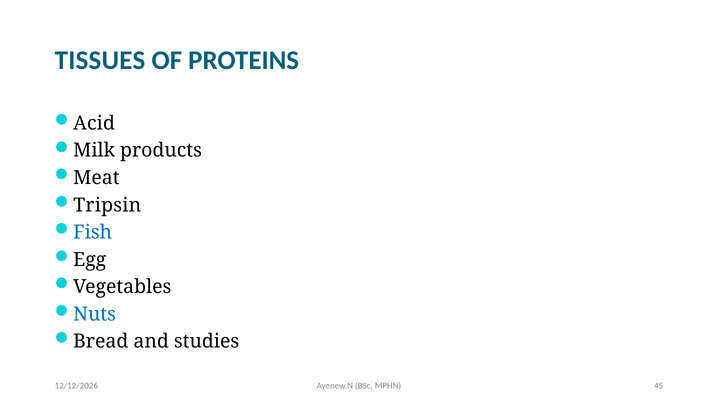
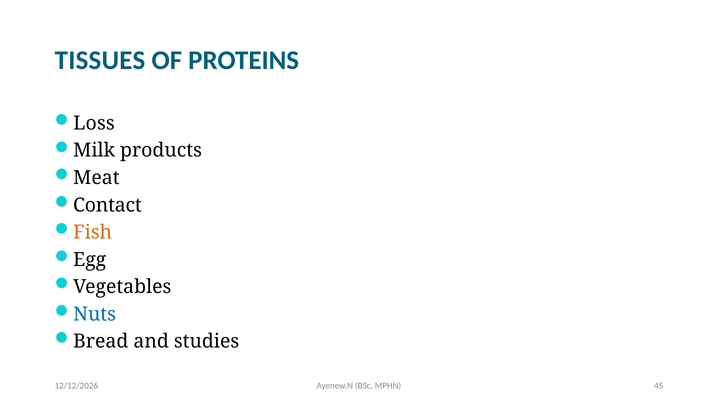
Acid: Acid -> Loss (94, 123)
Tripsin: Tripsin -> Contact (107, 205)
Fish colour: blue -> orange (93, 232)
